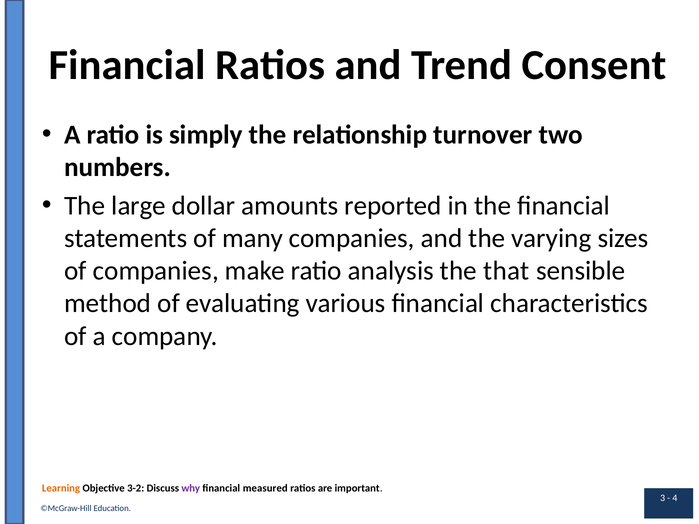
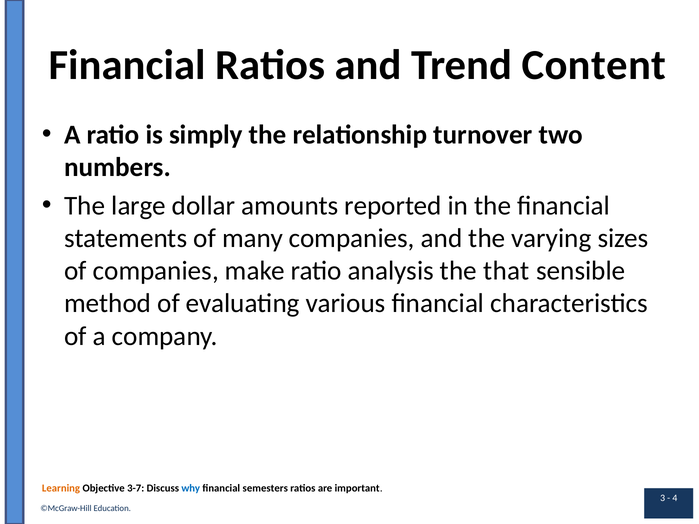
Consent: Consent -> Content (594, 65)
3-2: 3-2 -> 3-7 (136, 488)
why colour: purple -> blue (191, 488)
measured: measured -> semesters (265, 488)
